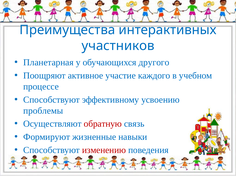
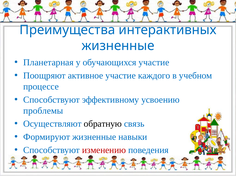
участников: участников -> жизненные (118, 46)
обучающихся другого: другого -> участие (154, 62)
обратную colour: red -> black (103, 124)
